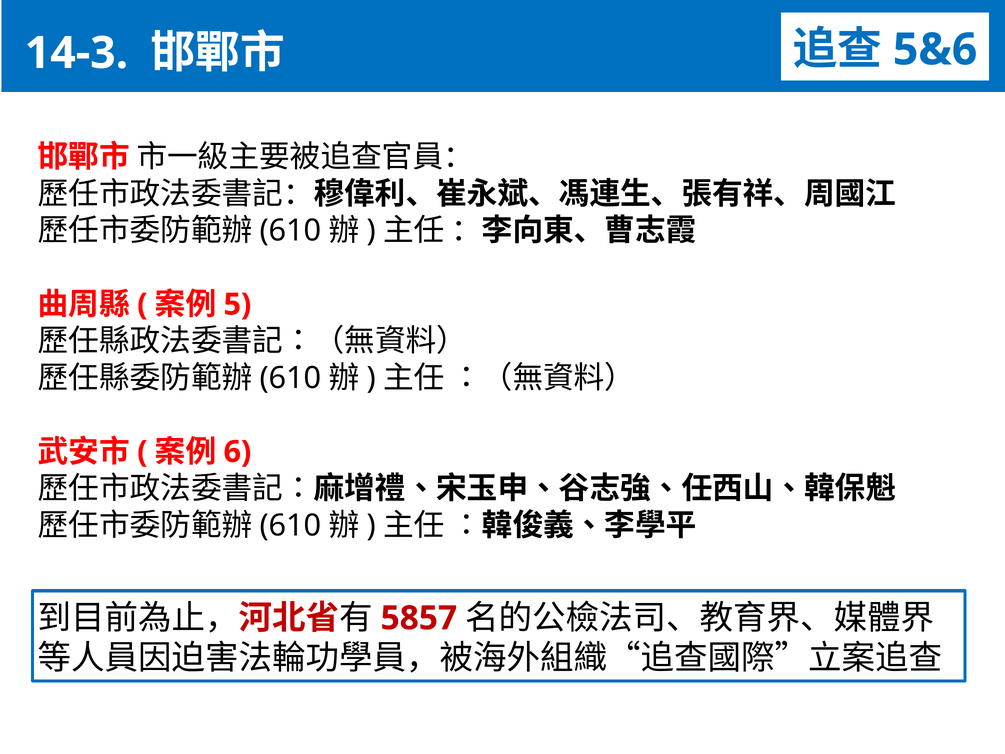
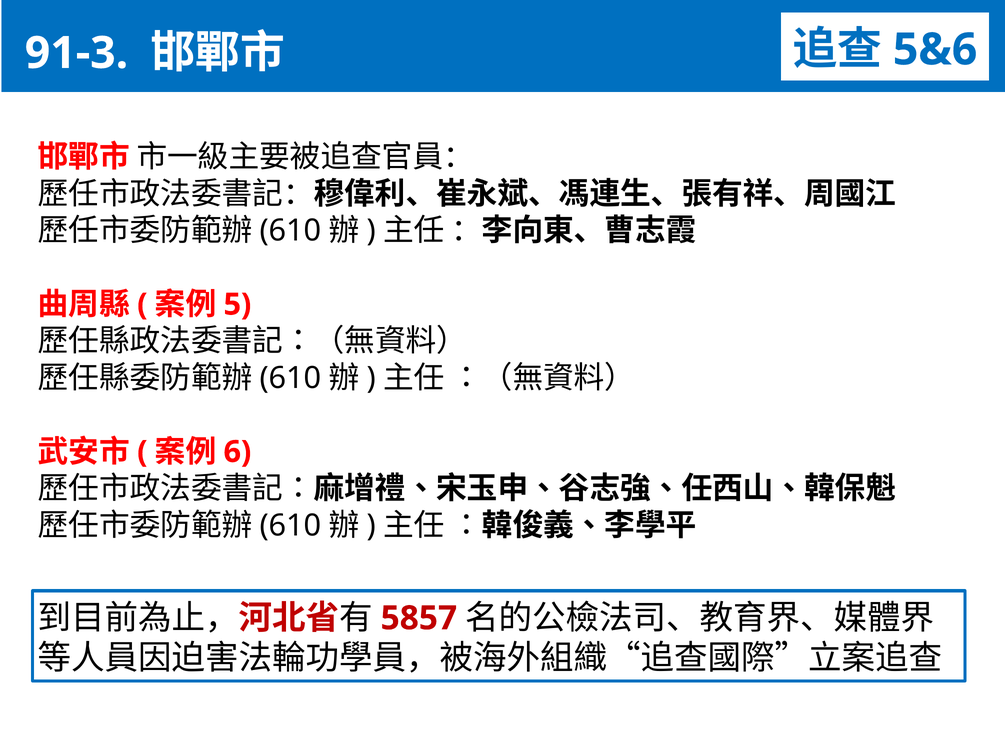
14-3: 14-3 -> 91-3 (77, 53)
